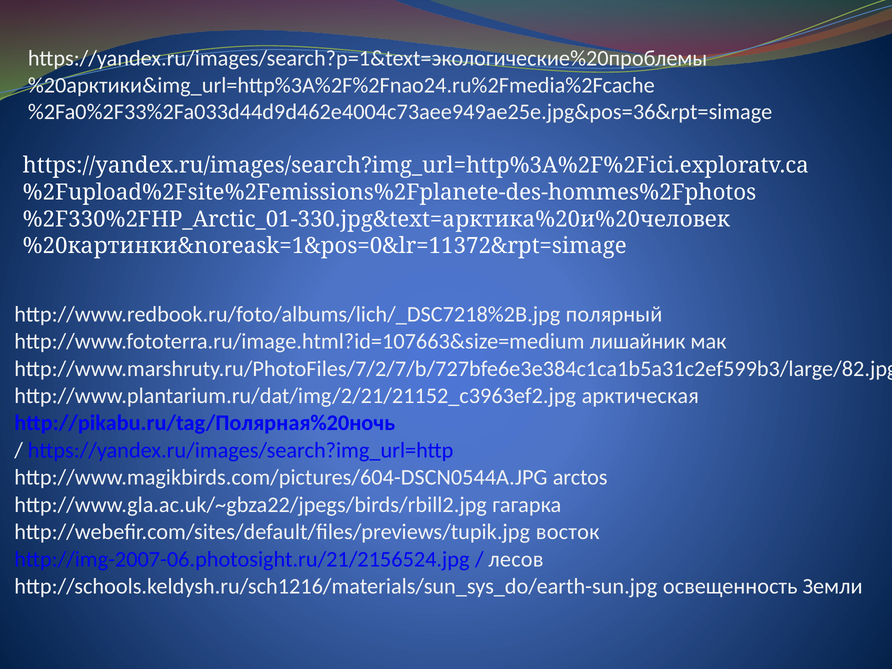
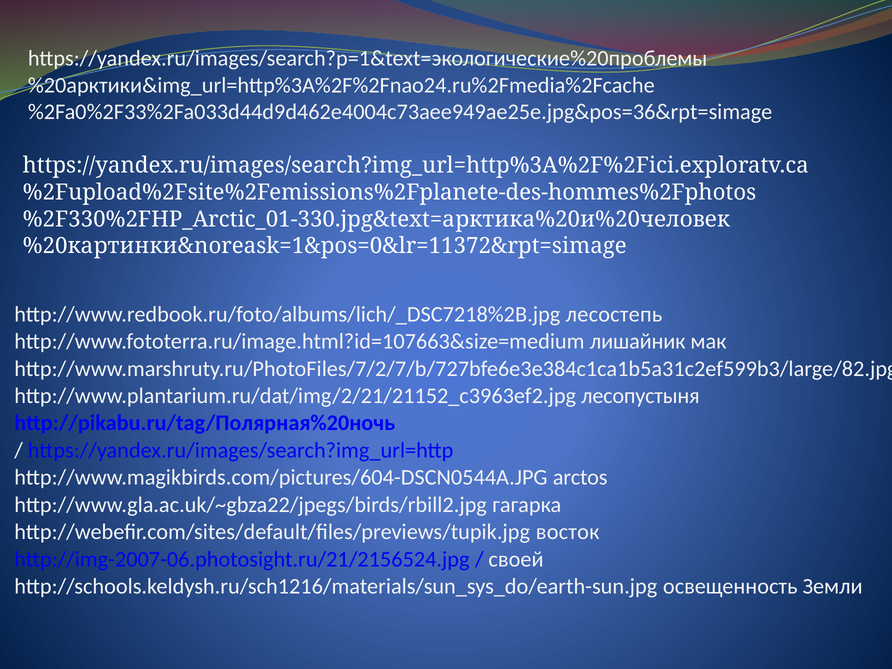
полярный: полярный -> лесостепь (614, 314)
арктическая: арктическая -> лесопустыня (640, 396)
лесов: лесов -> своей (516, 559)
